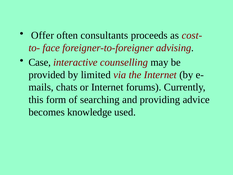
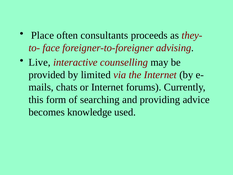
Offer: Offer -> Place (43, 35)
cost-: cost- -> they- (192, 35)
Case: Case -> Live (40, 62)
